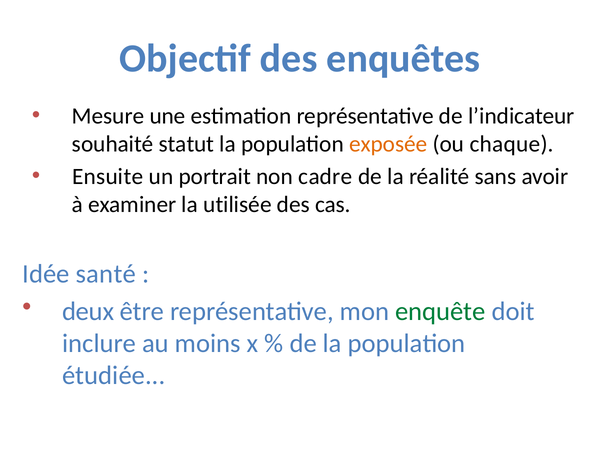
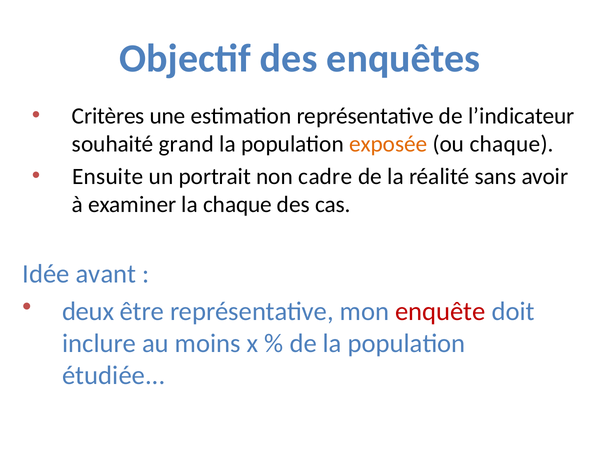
Mesure: Mesure -> Critères (108, 116)
statut: statut -> grand (186, 144)
la utilisée: utilisée -> chaque (238, 204)
santé: santé -> avant (106, 274)
enquête colour: green -> red (440, 311)
